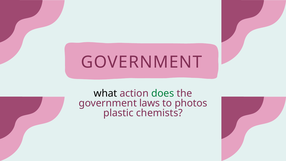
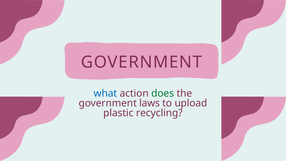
what colour: black -> blue (105, 93)
photos: photos -> upload (191, 103)
chemists: chemists -> recycling (159, 113)
